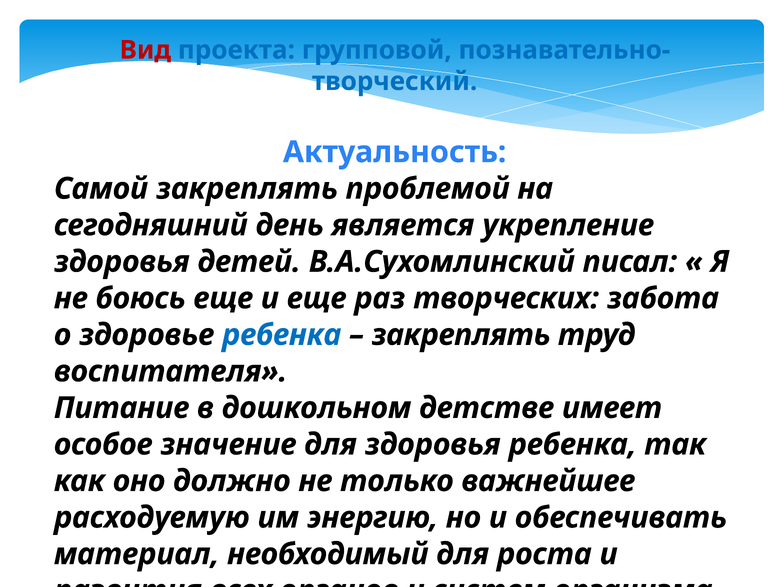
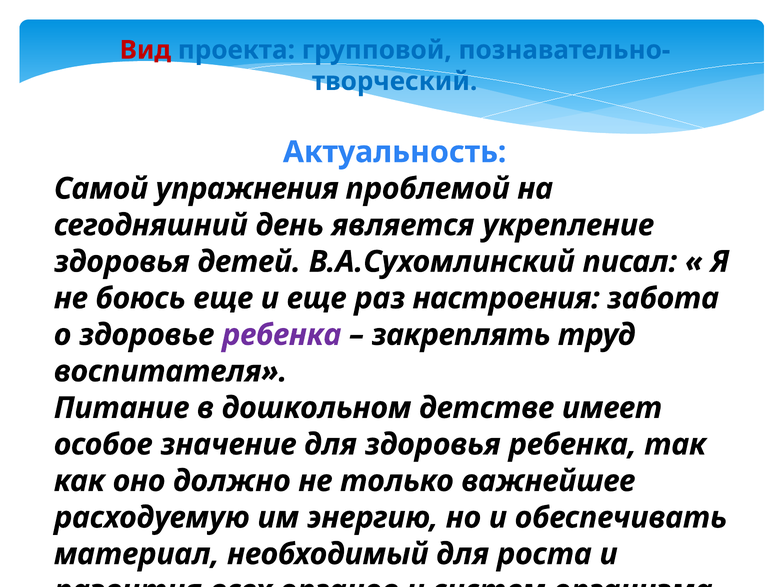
Самой закреплять: закреплять -> упражнения (247, 189)
творческих: творческих -> настроения (506, 298)
ребенка colour: blue -> purple (282, 335)
